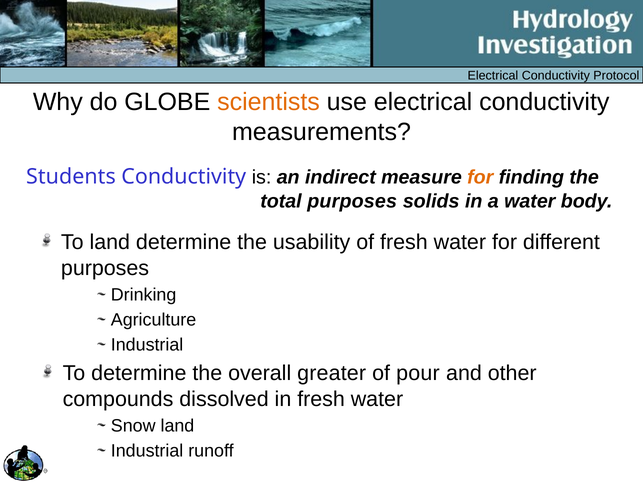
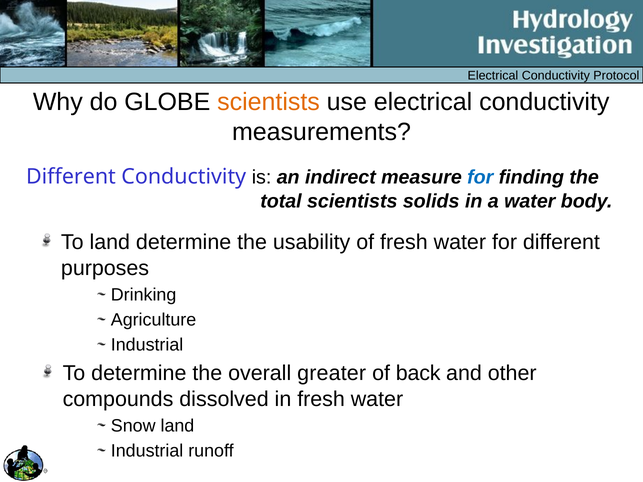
Students: Students -> Different (71, 177)
for colour: orange -> blue (480, 178)
total purposes: purposes -> scientists (352, 201)
pour: pour -> back (418, 373)
